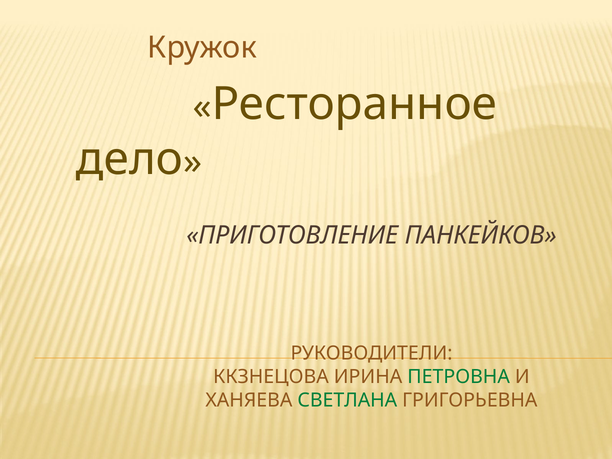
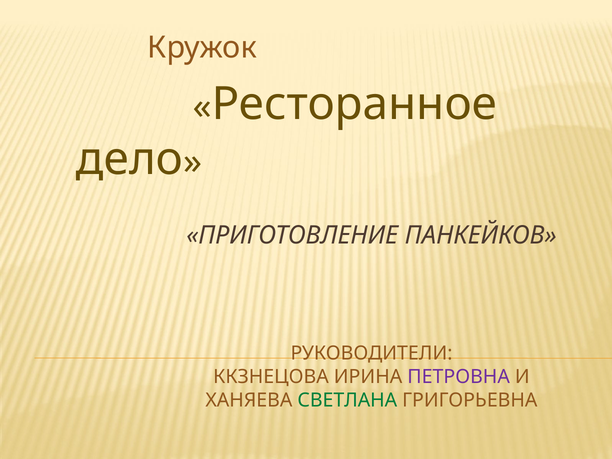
ПЕТРОВНА colour: green -> purple (459, 377)
